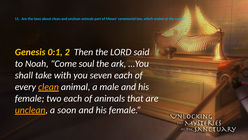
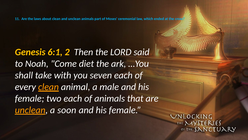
0:1: 0:1 -> 6:1 (55, 52)
soul: soul -> diet (86, 63)
